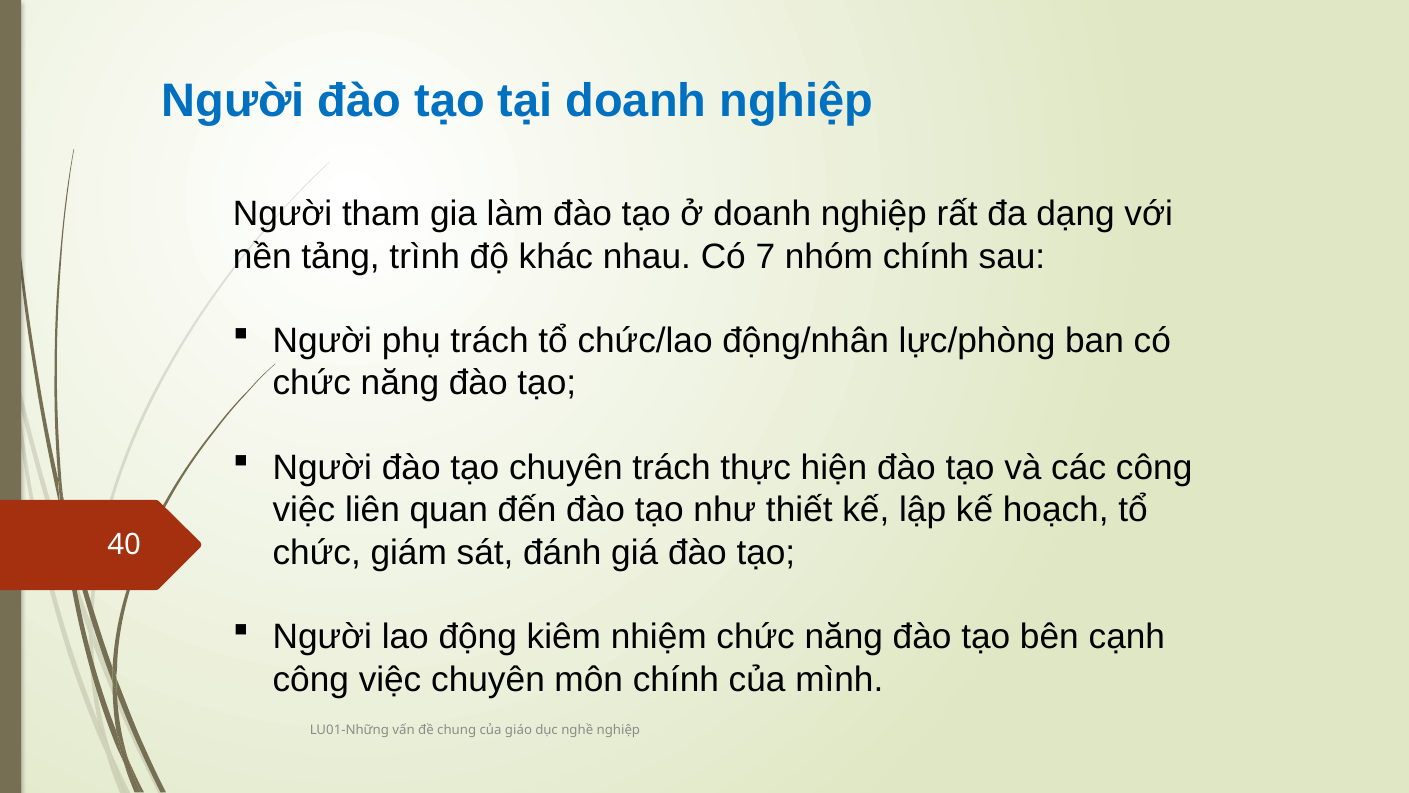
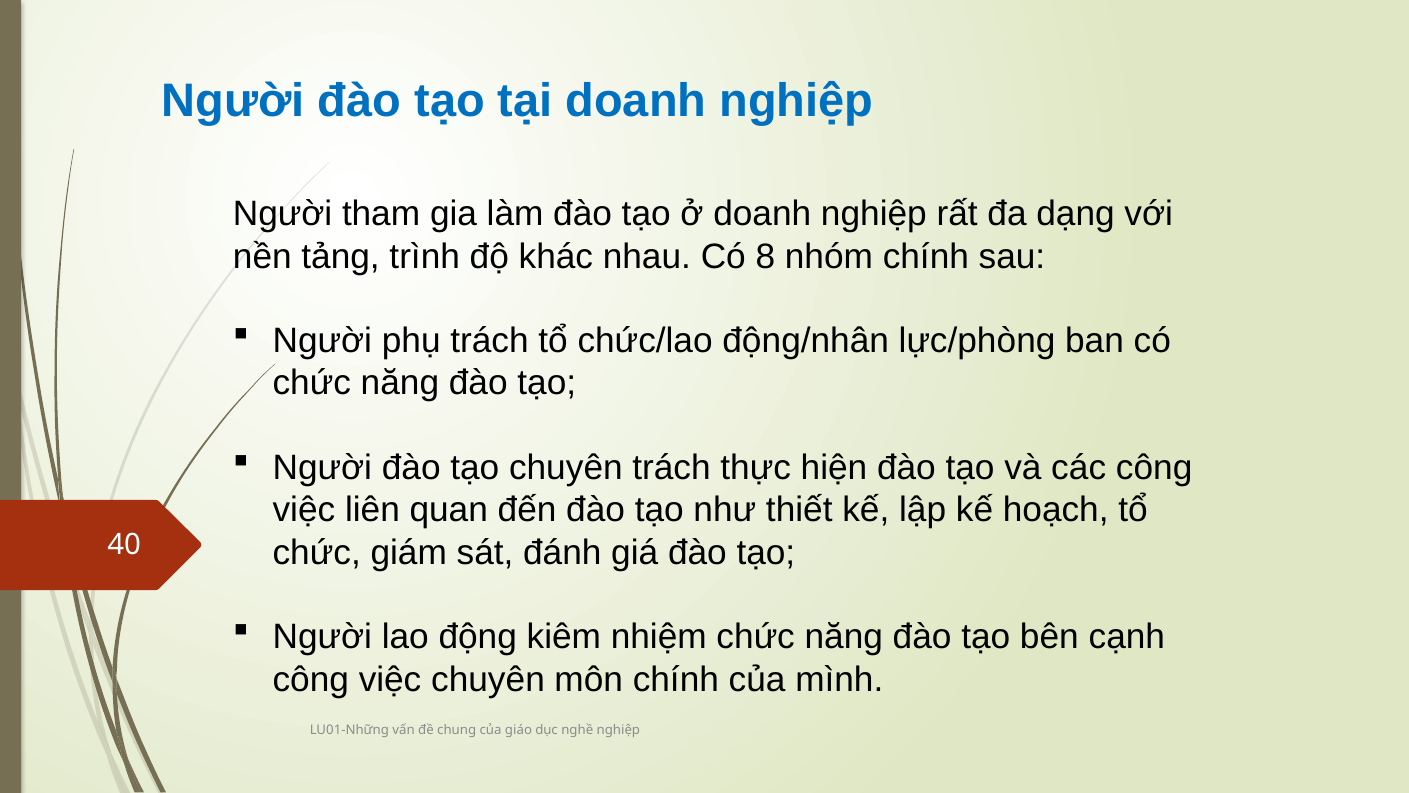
7: 7 -> 8 (765, 256)
